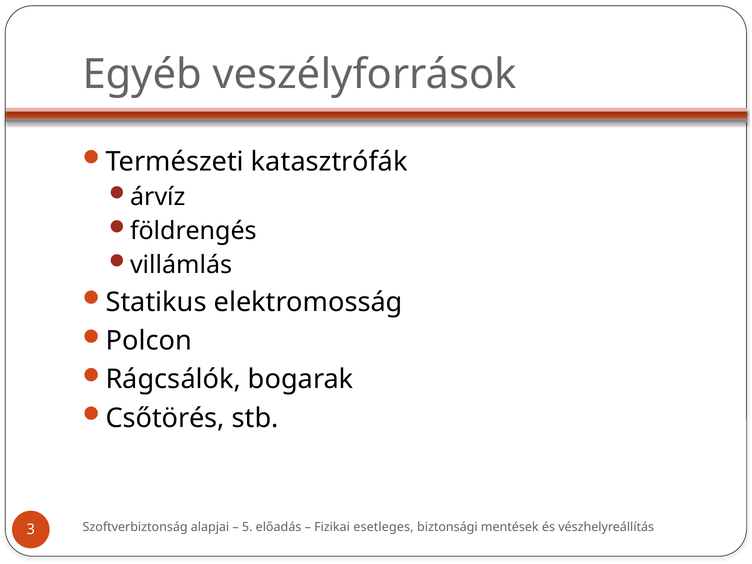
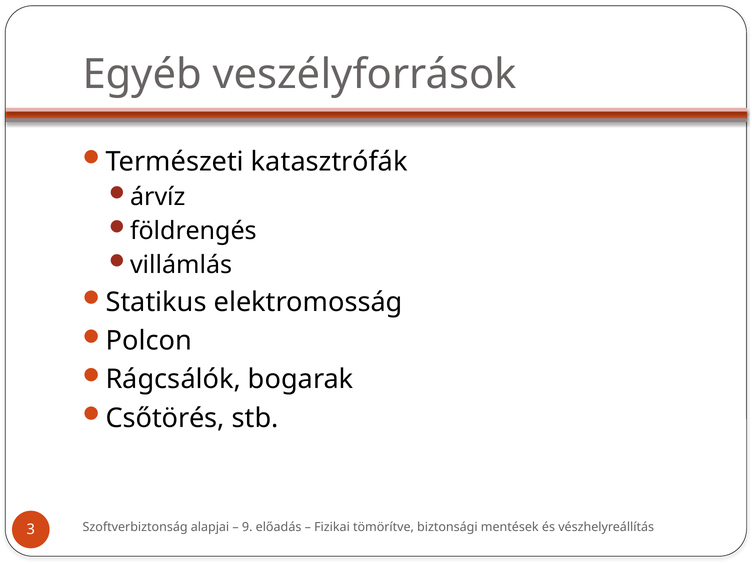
5: 5 -> 9 (247, 527)
esetleges: esetleges -> tömörítve (383, 527)
